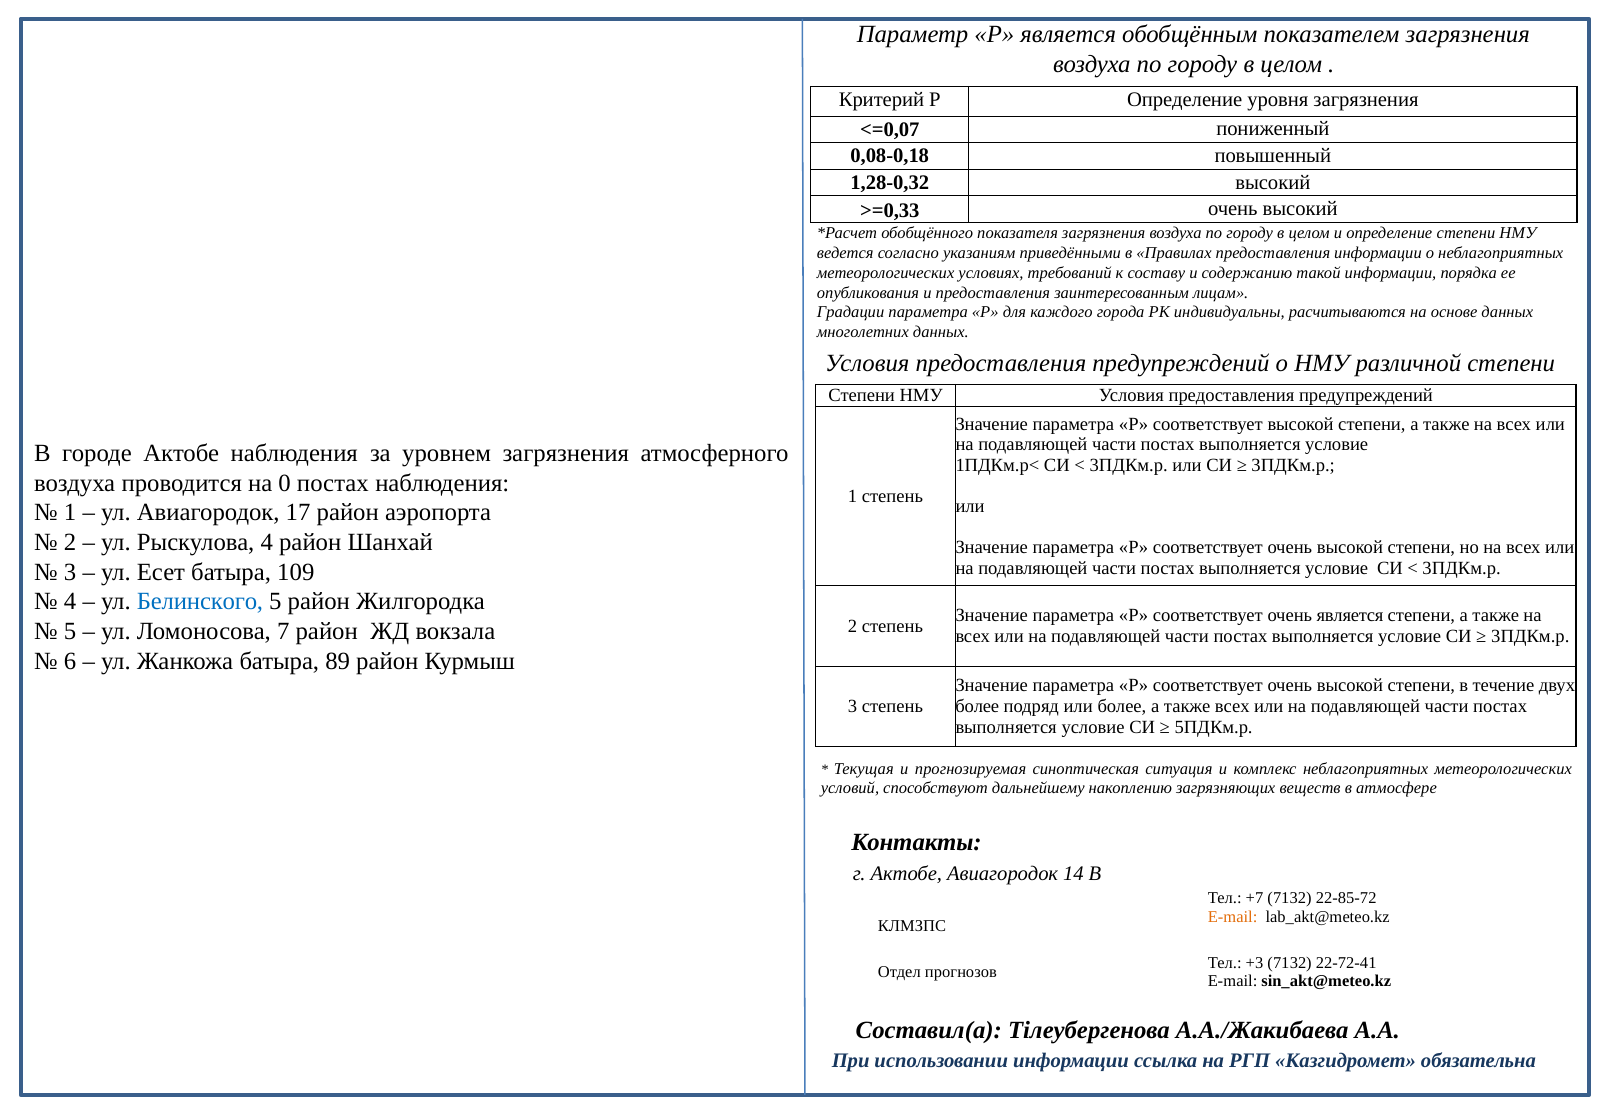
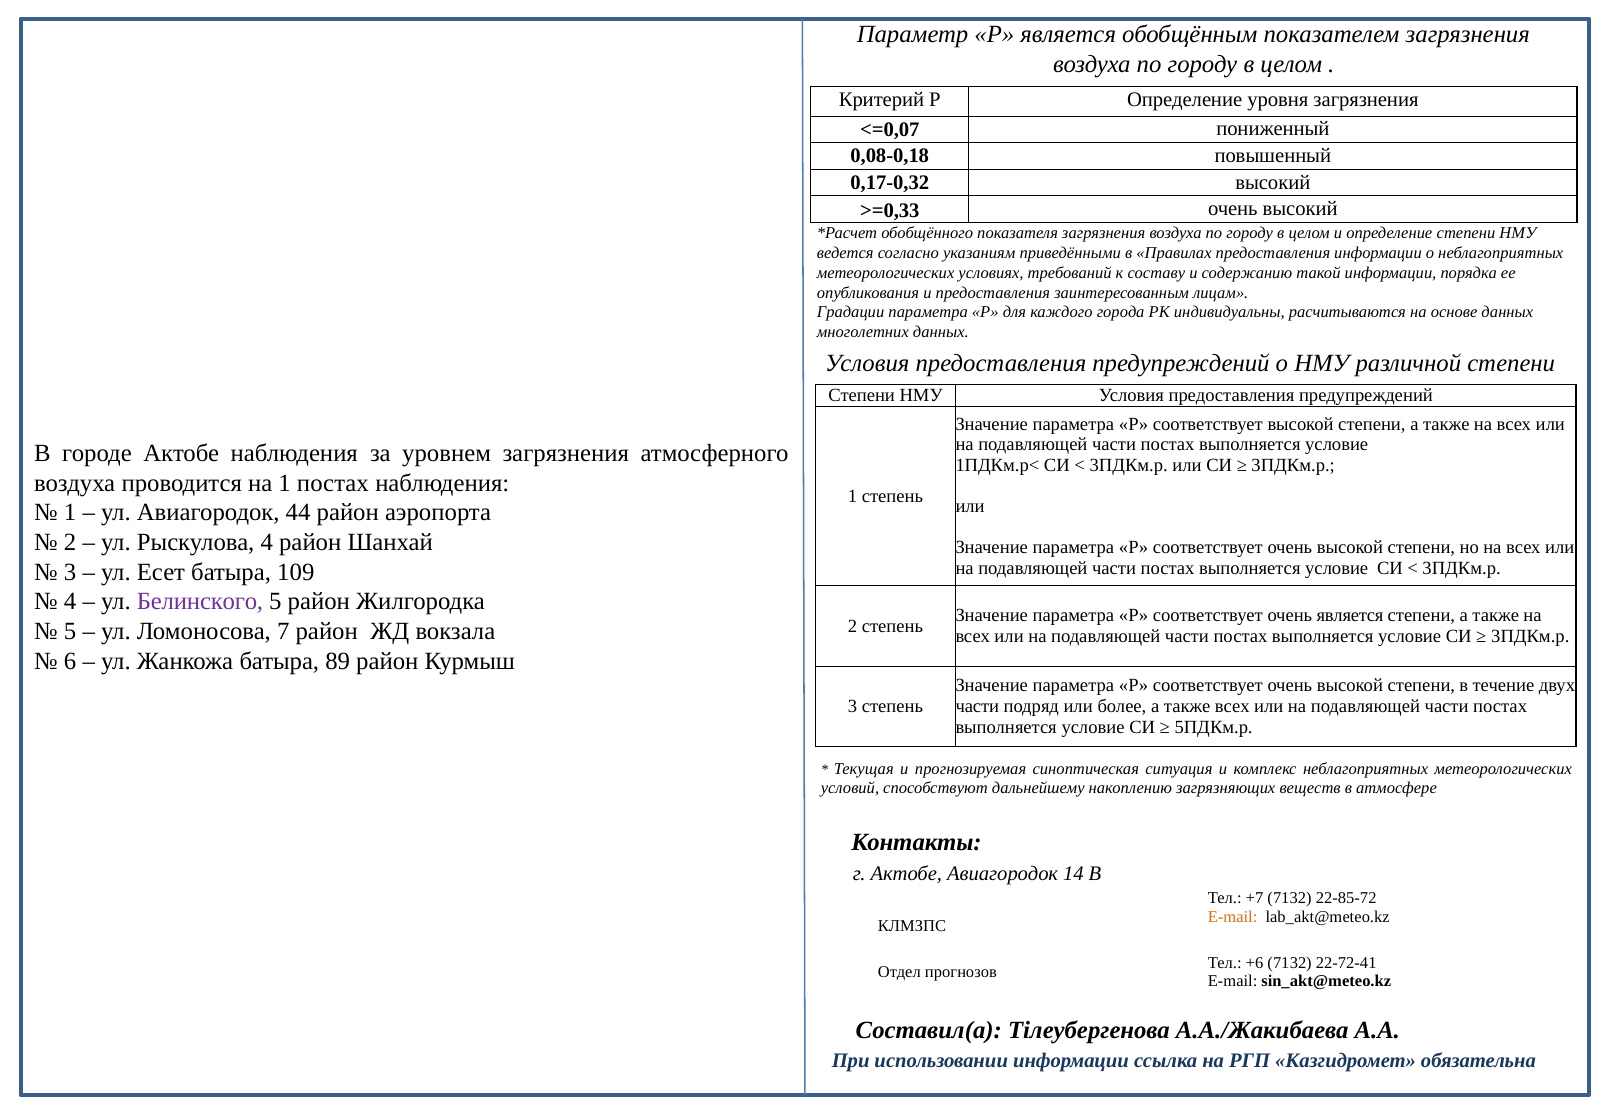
1,28-0,32: 1,28-0,32 -> 0,17-0,32 (890, 183)
на 0: 0 -> 1 (285, 483)
17: 17 -> 44 (298, 513)
Белинского colour: blue -> purple (200, 602)
более: более -> части (977, 707)
+3: +3 -> +6 (1254, 963)
